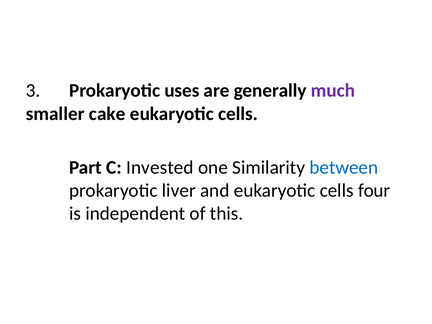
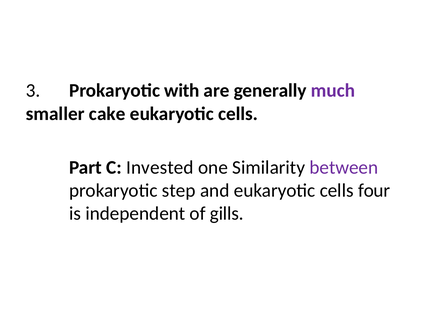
uses: uses -> with (182, 91)
between colour: blue -> purple (344, 167)
liver: liver -> step (179, 190)
this: this -> gills (227, 214)
